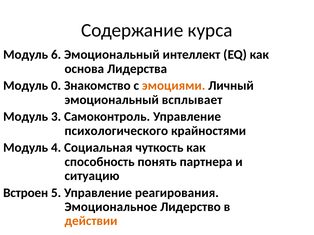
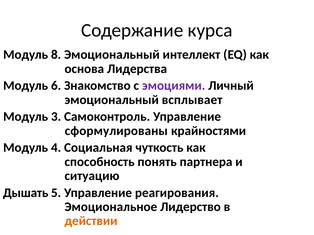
6: 6 -> 8 (56, 55)
0: 0 -> 6 (56, 86)
эмоциями colour: orange -> purple (174, 86)
психологического: психологического -> сформулированы (116, 131)
Встроен: Встроен -> Дышать (26, 193)
